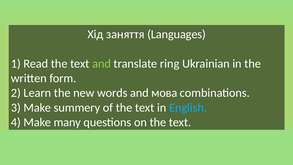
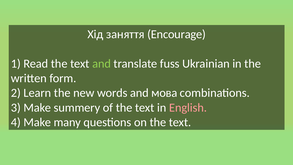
Languages: Languages -> Encourage (177, 34)
ring: ring -> fuss (170, 64)
English colour: light blue -> pink (188, 107)
